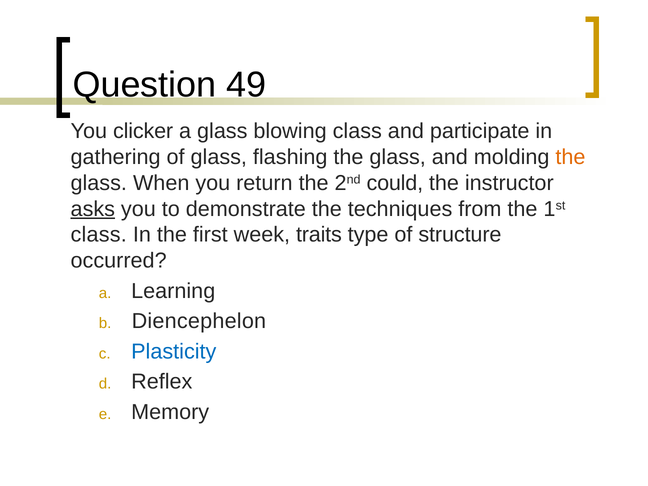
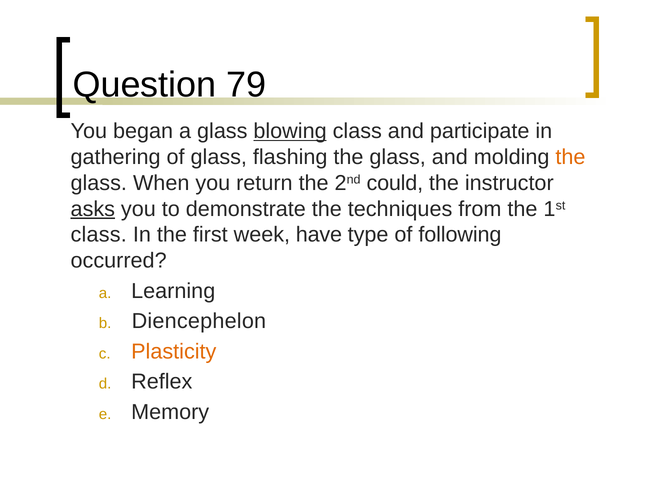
49: 49 -> 79 (246, 85)
clicker: clicker -> began (143, 131)
blowing underline: none -> present (290, 131)
traits: traits -> have (319, 235)
structure: structure -> following (460, 235)
Plasticity colour: blue -> orange (174, 351)
